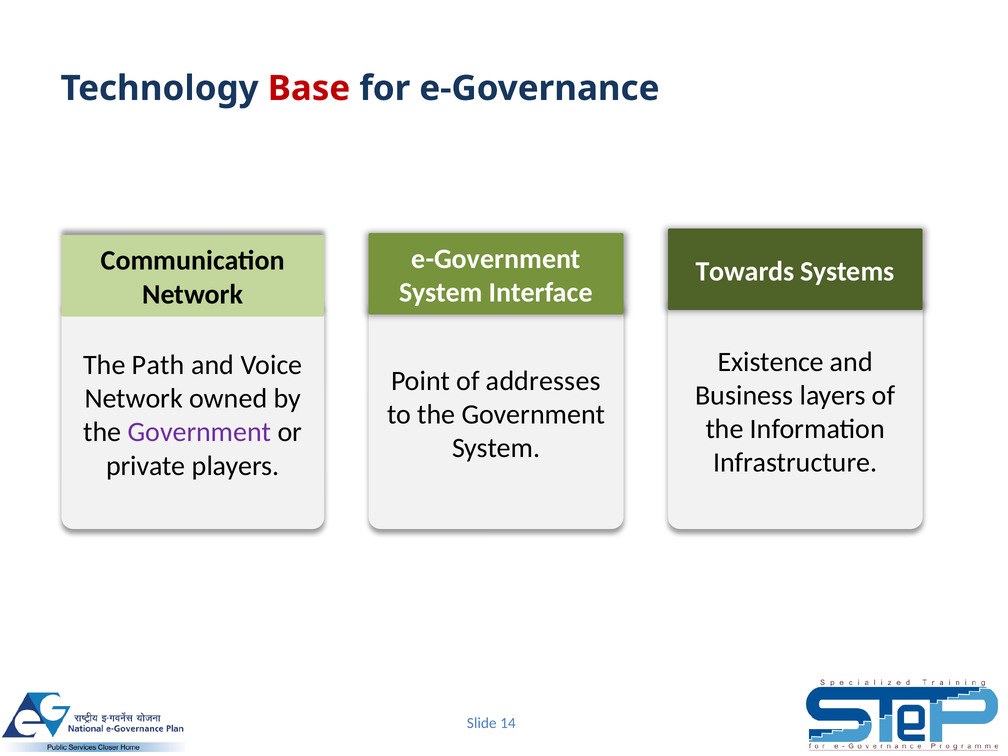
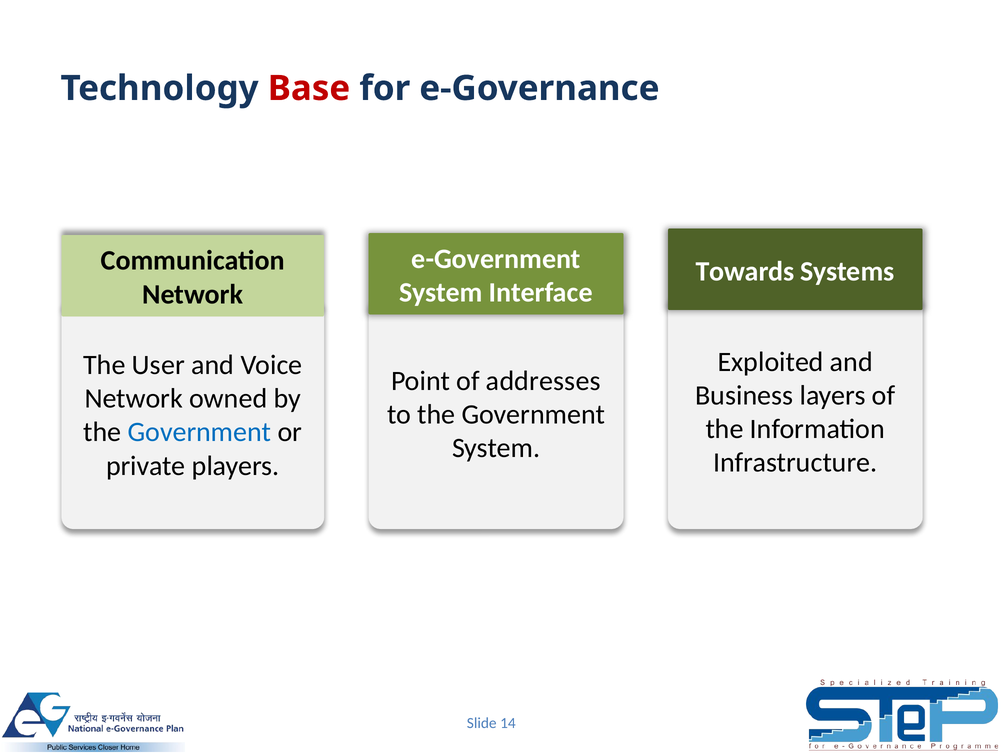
Existence: Existence -> Exploited (771, 362)
Path: Path -> User (158, 365)
Government colour: purple -> blue (199, 432)
